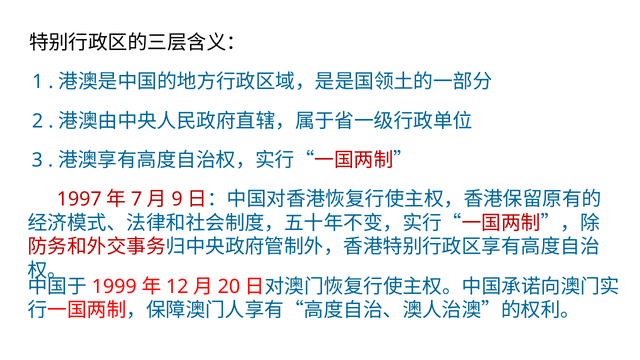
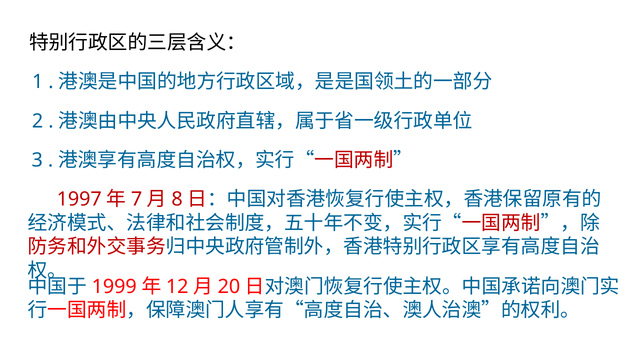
9: 9 -> 8 (177, 199)
